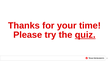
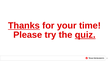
Thanks underline: none -> present (24, 26)
